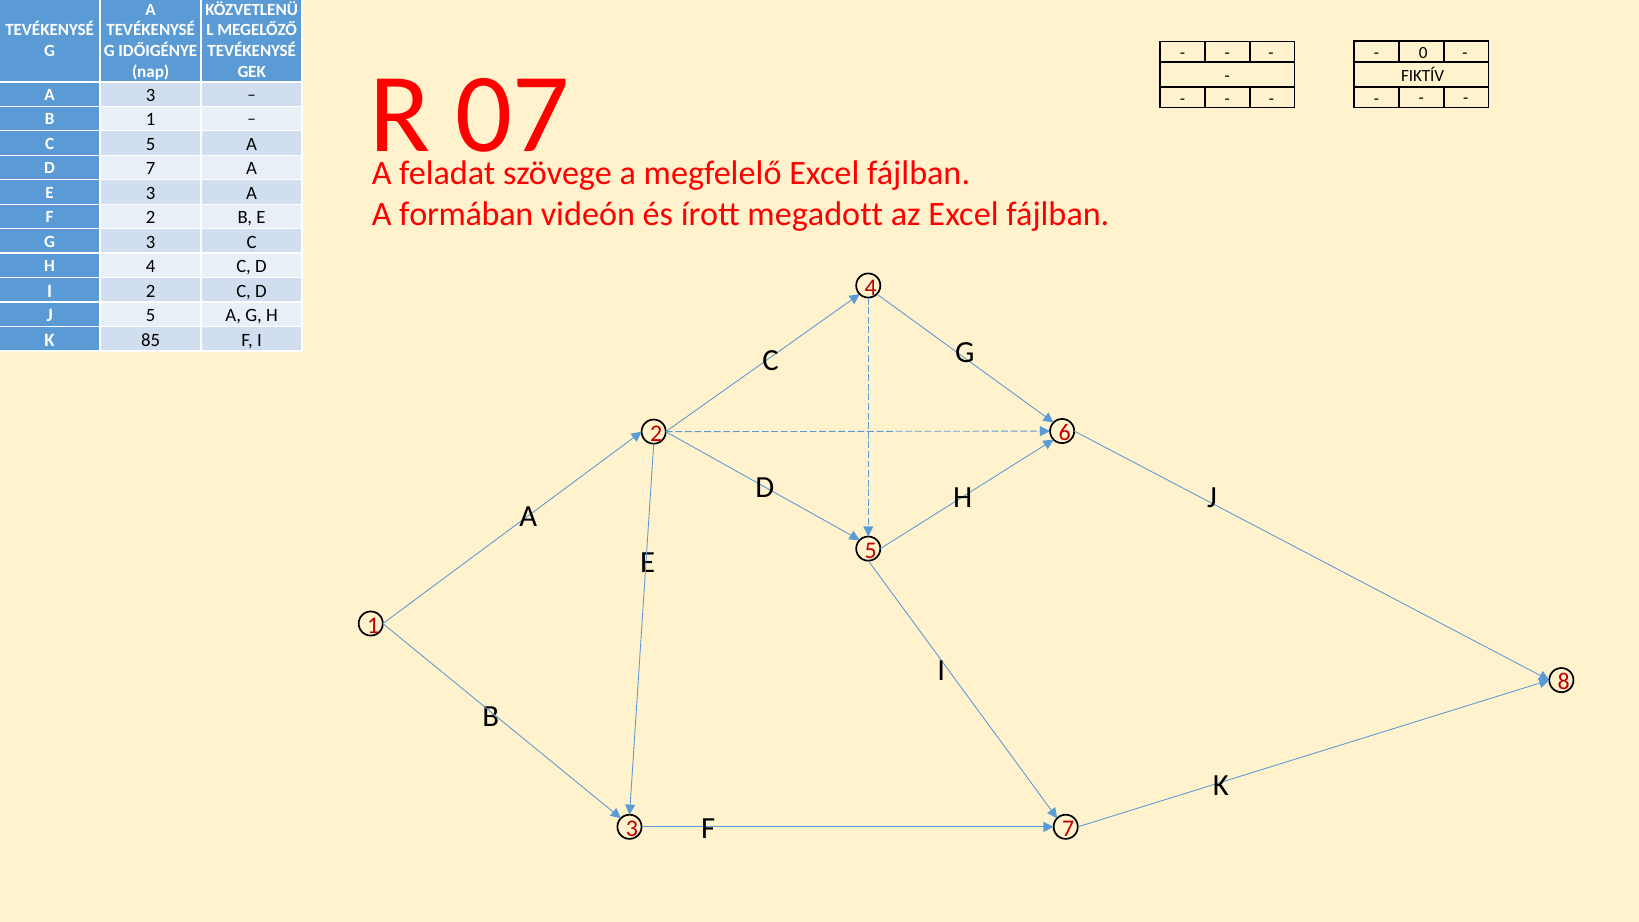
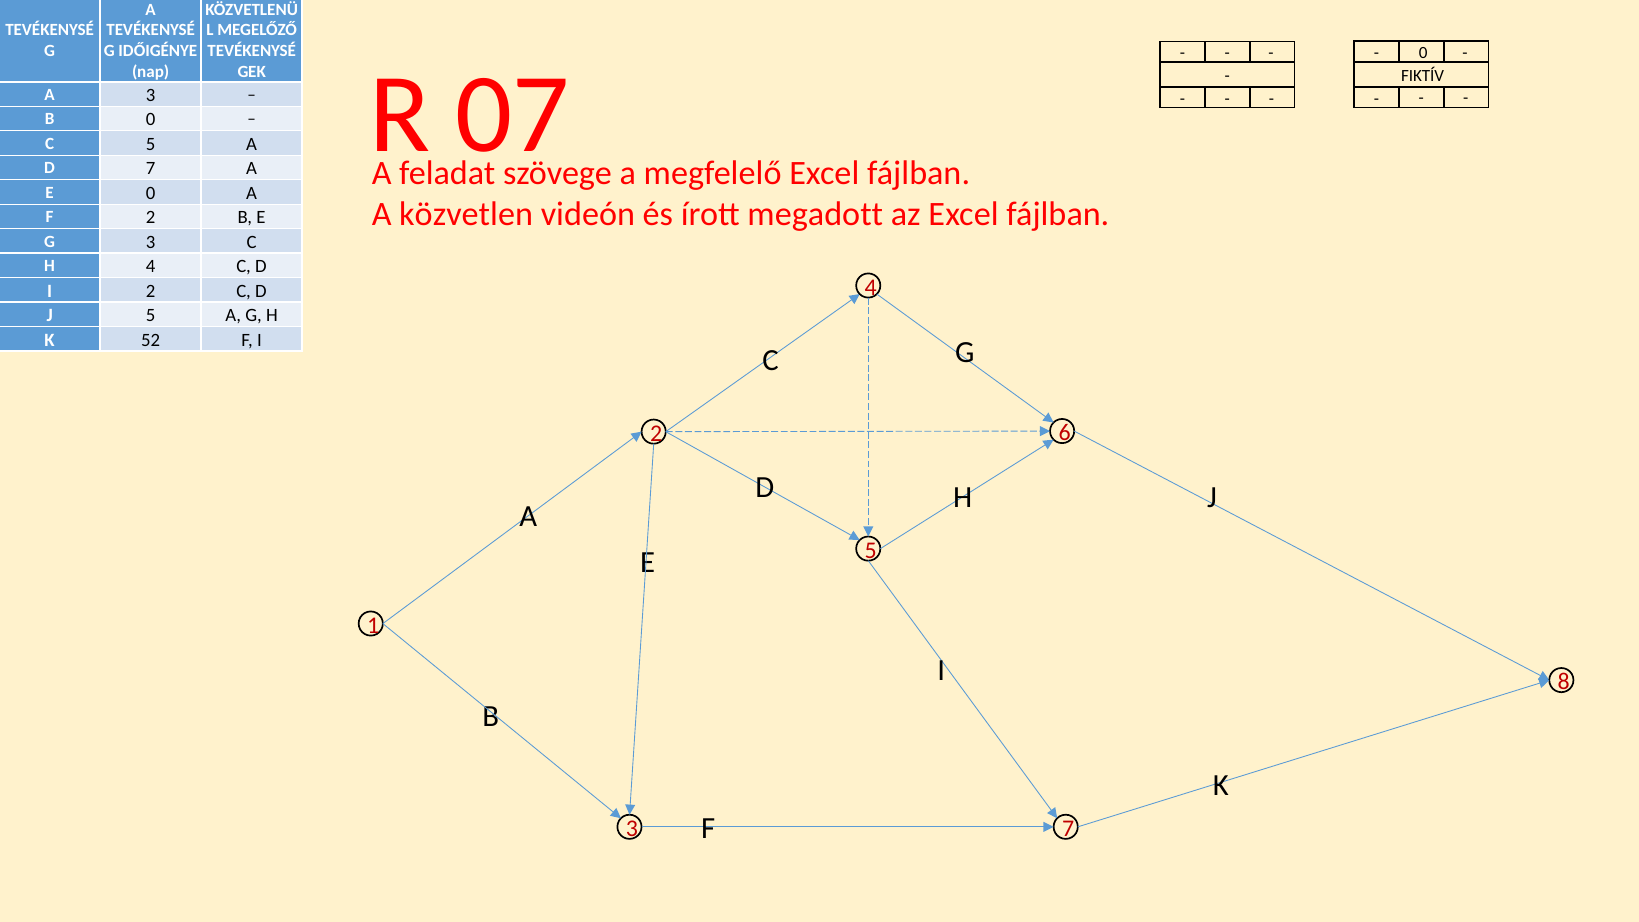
B 1: 1 -> 0 (151, 119)
E 3: 3 -> 0 (151, 193)
formában: formában -> közvetlen (466, 214)
85: 85 -> 52 (151, 340)
